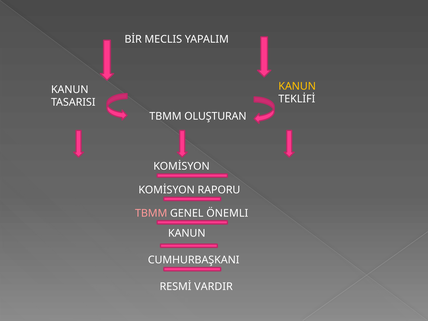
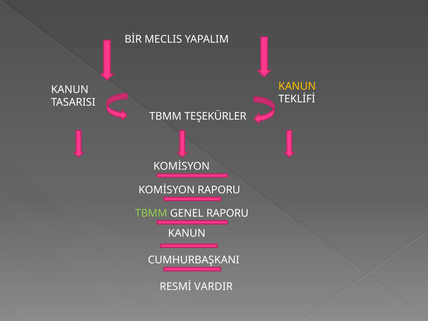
OLUŞTURAN: OLUŞTURAN -> TEŞEKÜRLER (215, 116)
TBMM colour: pink -> light green (151, 213)
GENEL ÖNEMLI: ÖNEMLI -> RAPORU (227, 213)
